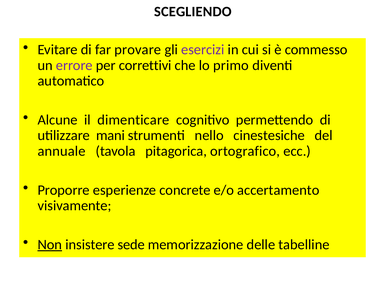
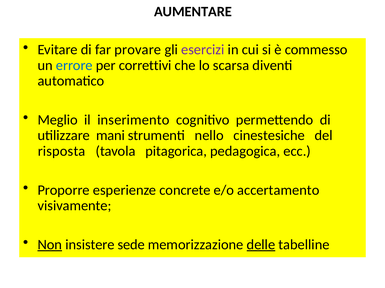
SCEGLIENDO: SCEGLIENDO -> AUMENTARE (193, 12)
errore colour: purple -> blue (74, 65)
primo: primo -> scarsa (231, 65)
Alcune: Alcune -> Meglio (58, 120)
dimenticare: dimenticare -> inserimento (133, 120)
annuale: annuale -> risposta (62, 151)
ortografico: ortografico -> pedagogica (245, 151)
delle underline: none -> present (261, 245)
